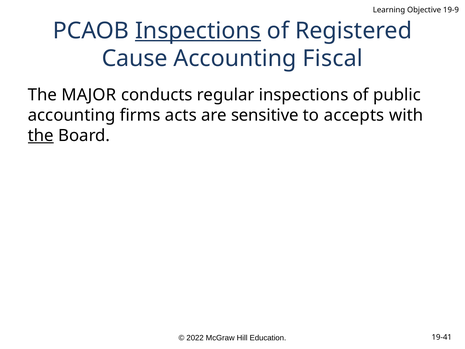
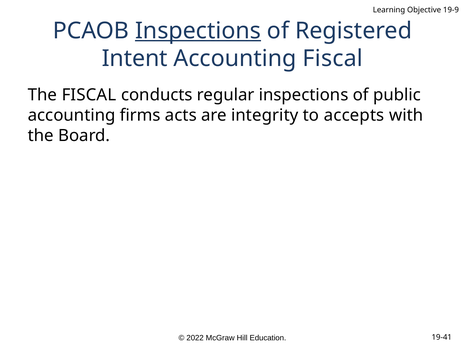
Cause: Cause -> Intent (135, 59)
The MAJOR: MAJOR -> FISCAL (89, 95)
sensitive: sensitive -> integrity (265, 115)
the underline: present -> none (41, 135)
